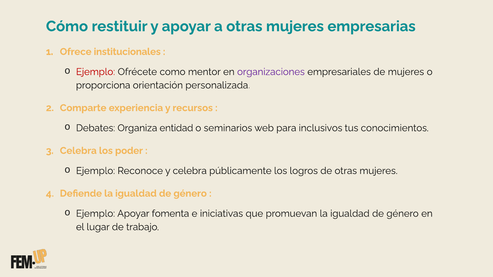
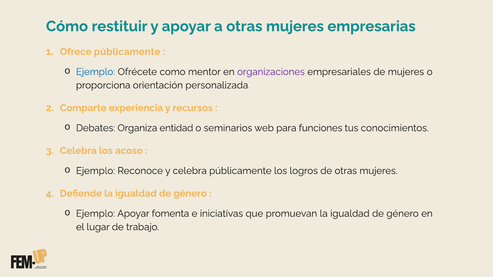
Ofrece institucionales: institucionales -> públicamente (127, 52)
Ejemplo colour: red -> blue (96, 72)
inclusivos: inclusivos -> funciones (321, 128)
poder: poder -> acoso (129, 151)
